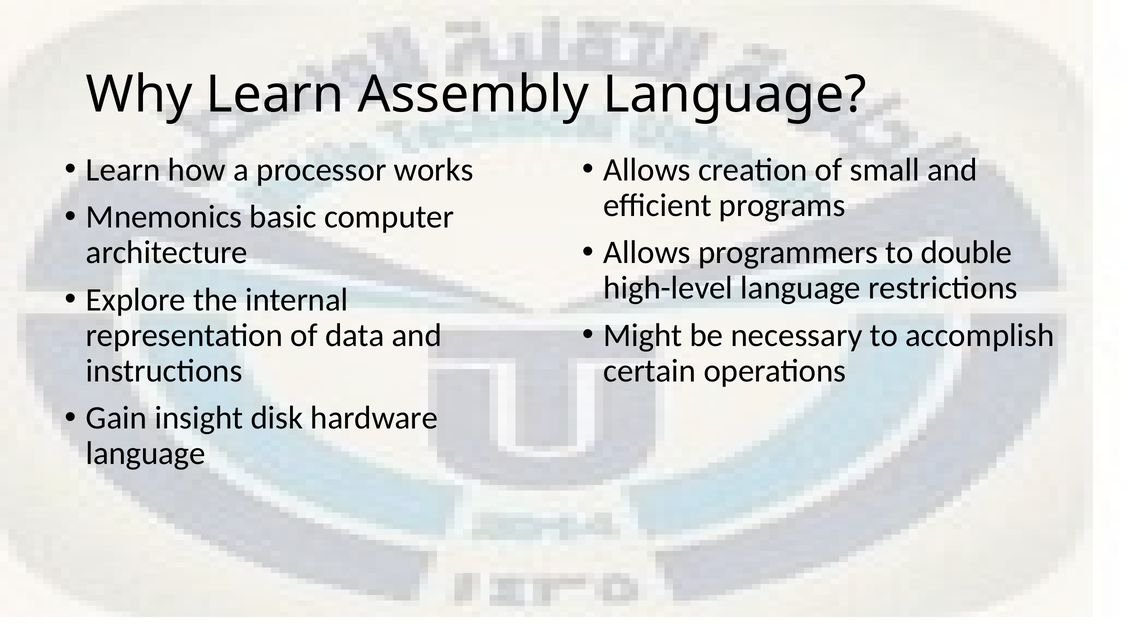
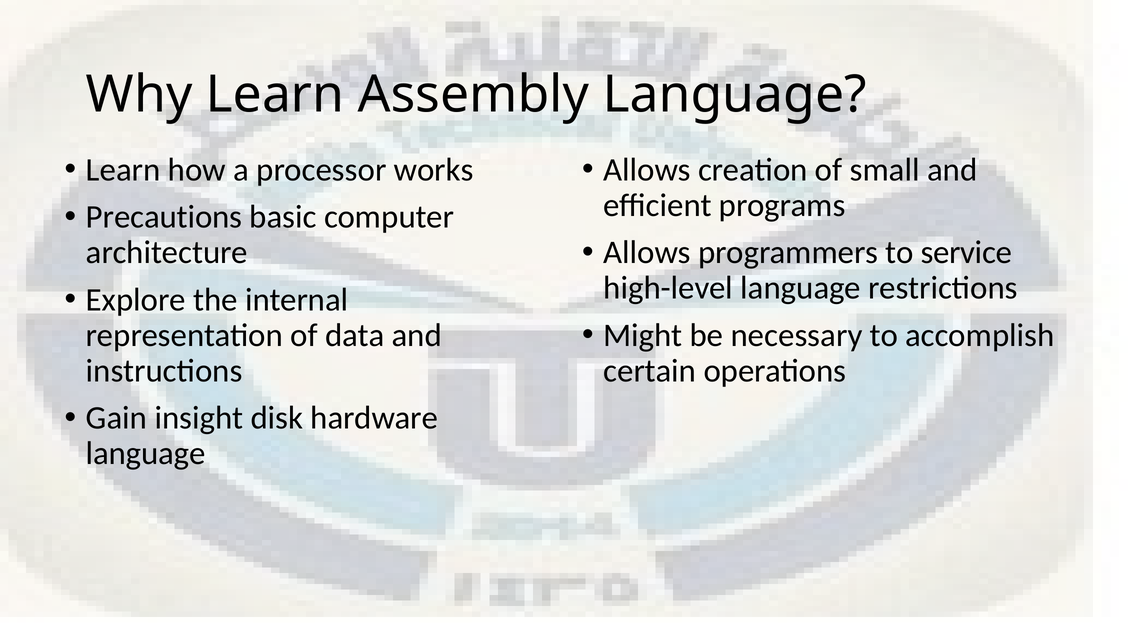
Mnemonics: Mnemonics -> Precautions (164, 217)
double: double -> service (966, 253)
